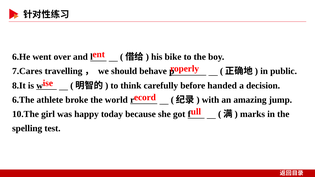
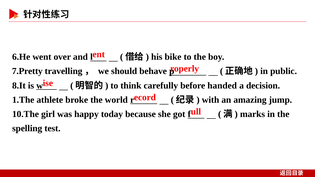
7.Cares: 7.Cares -> 7.Pretty (27, 71)
6.The: 6.The -> 1.The (23, 100)
